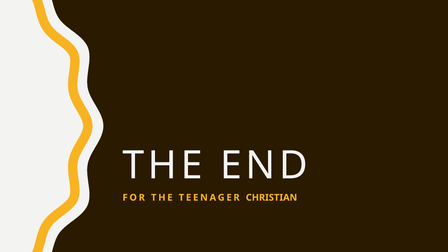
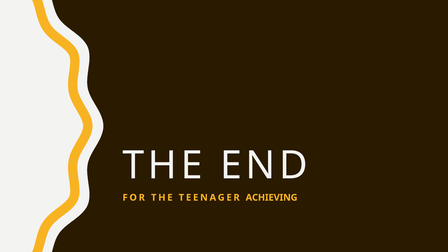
CHRISTIAN: CHRISTIAN -> ACHIEVING (272, 198)
